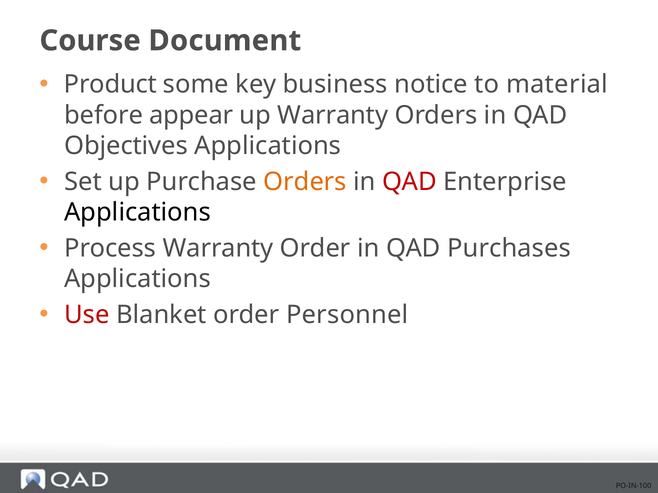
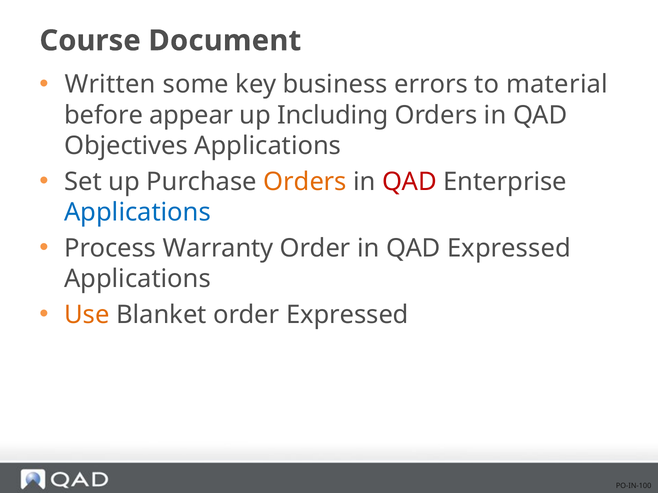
Product: Product -> Written (110, 85)
notice: notice -> errors (431, 85)
up Warranty: Warranty -> Including (333, 115)
Applications colour: black -> blue (138, 213)
QAD Purchases: Purchases -> Expressed (509, 248)
Use colour: red -> orange (87, 315)
order Personnel: Personnel -> Expressed (347, 315)
